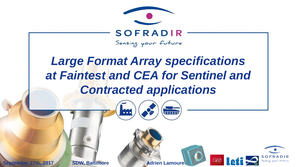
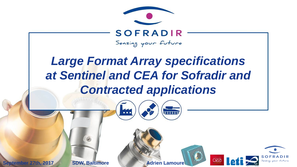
Faintest: Faintest -> Sentinel (83, 76)
Sentinel: Sentinel -> Sofradir (204, 76)
